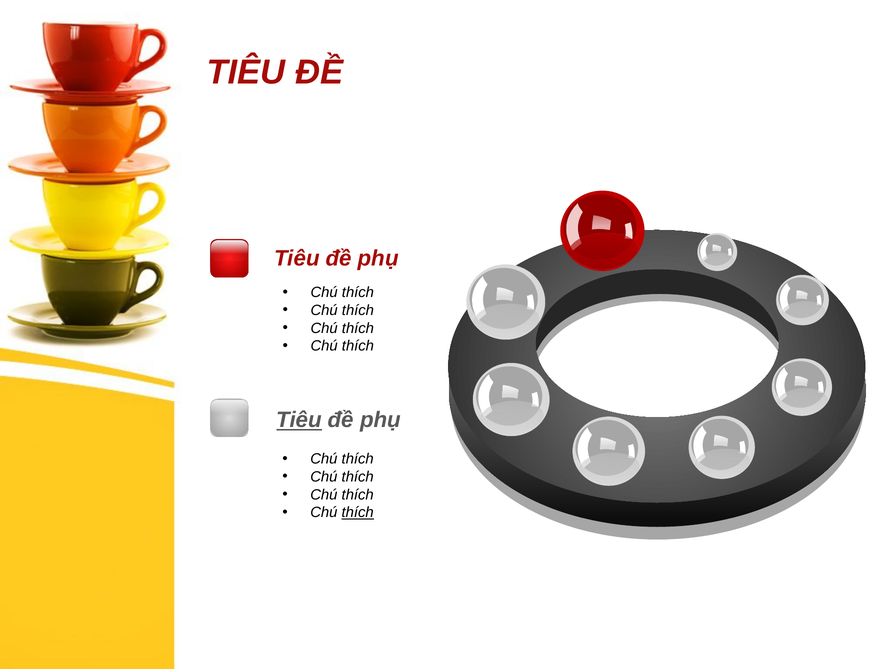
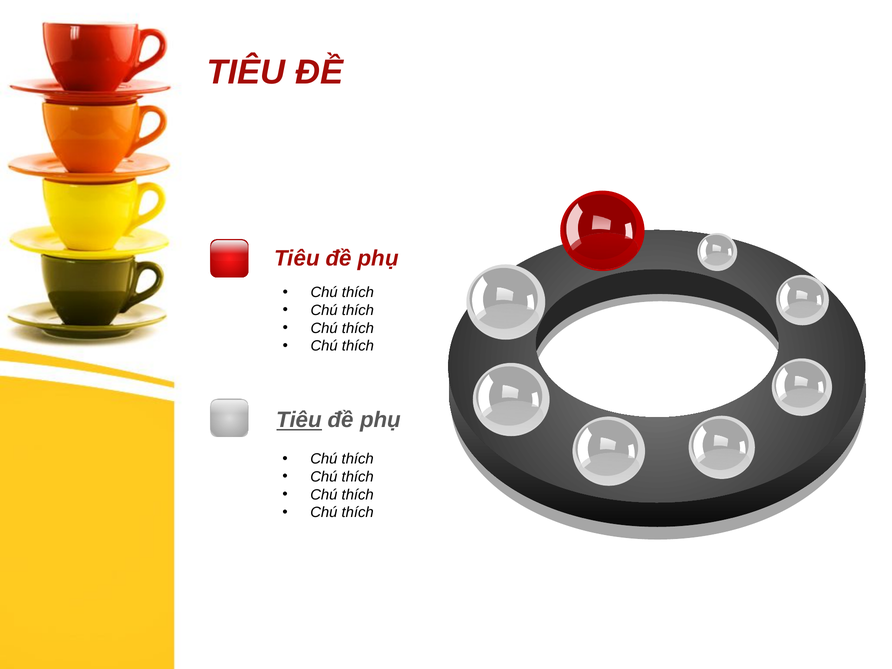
thích underline: present -> none (358, 513)
